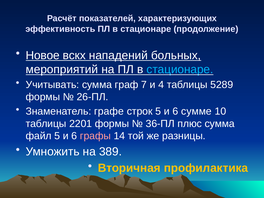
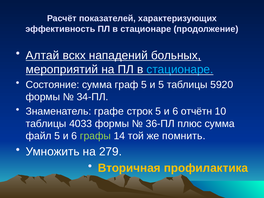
Новое: Новое -> Алтай (43, 55)
Учитывать: Учитывать -> Состояние (53, 85)
граф 7: 7 -> 5 (144, 85)
и 4: 4 -> 5 (161, 85)
5289: 5289 -> 5920 (222, 85)
26-ПЛ: 26-ПЛ -> 34-ПЛ (93, 97)
сумме: сумме -> отчётн (197, 111)
2201: 2201 -> 4033 (81, 124)
графы colour: pink -> light green (95, 136)
разницы: разницы -> помнить (184, 136)
389: 389 -> 279 (110, 152)
